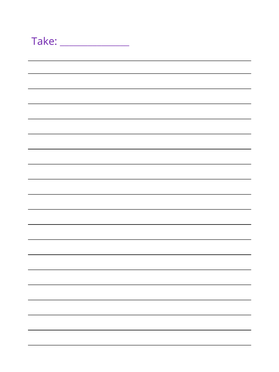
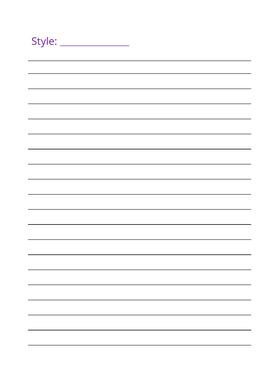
Take: Take -> Style (44, 42)
